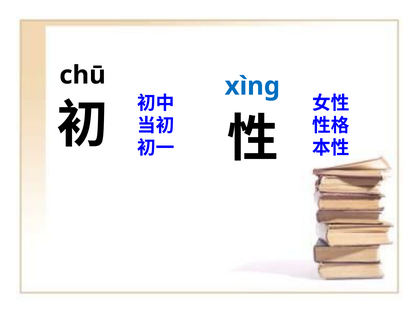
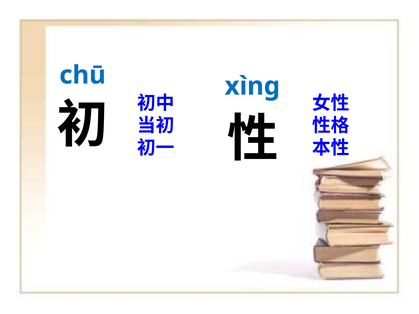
chū colour: black -> blue (83, 75)
